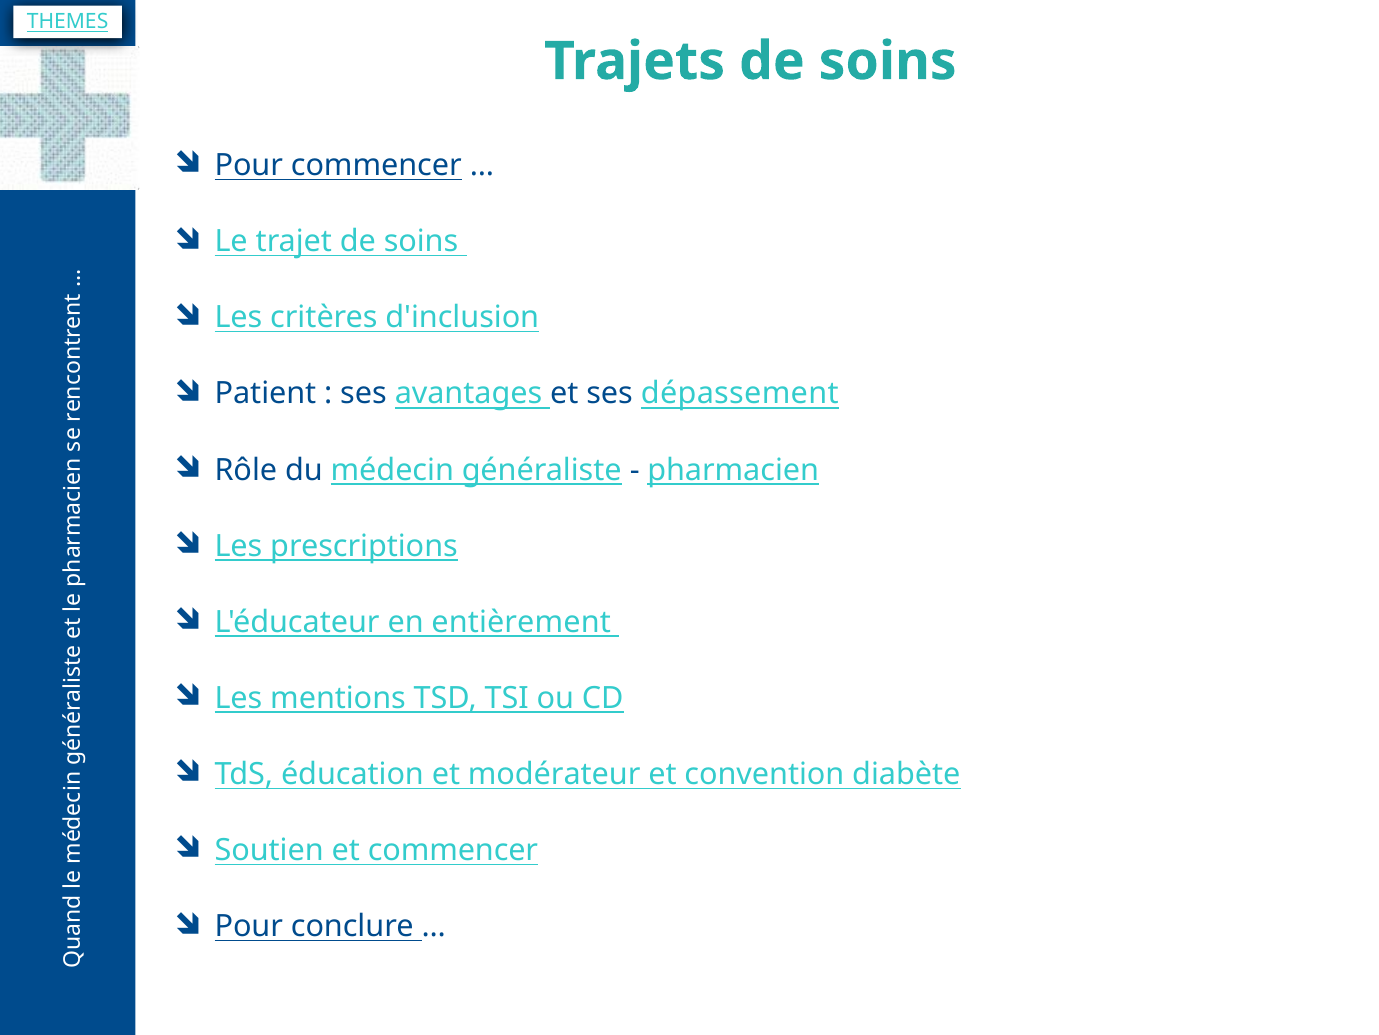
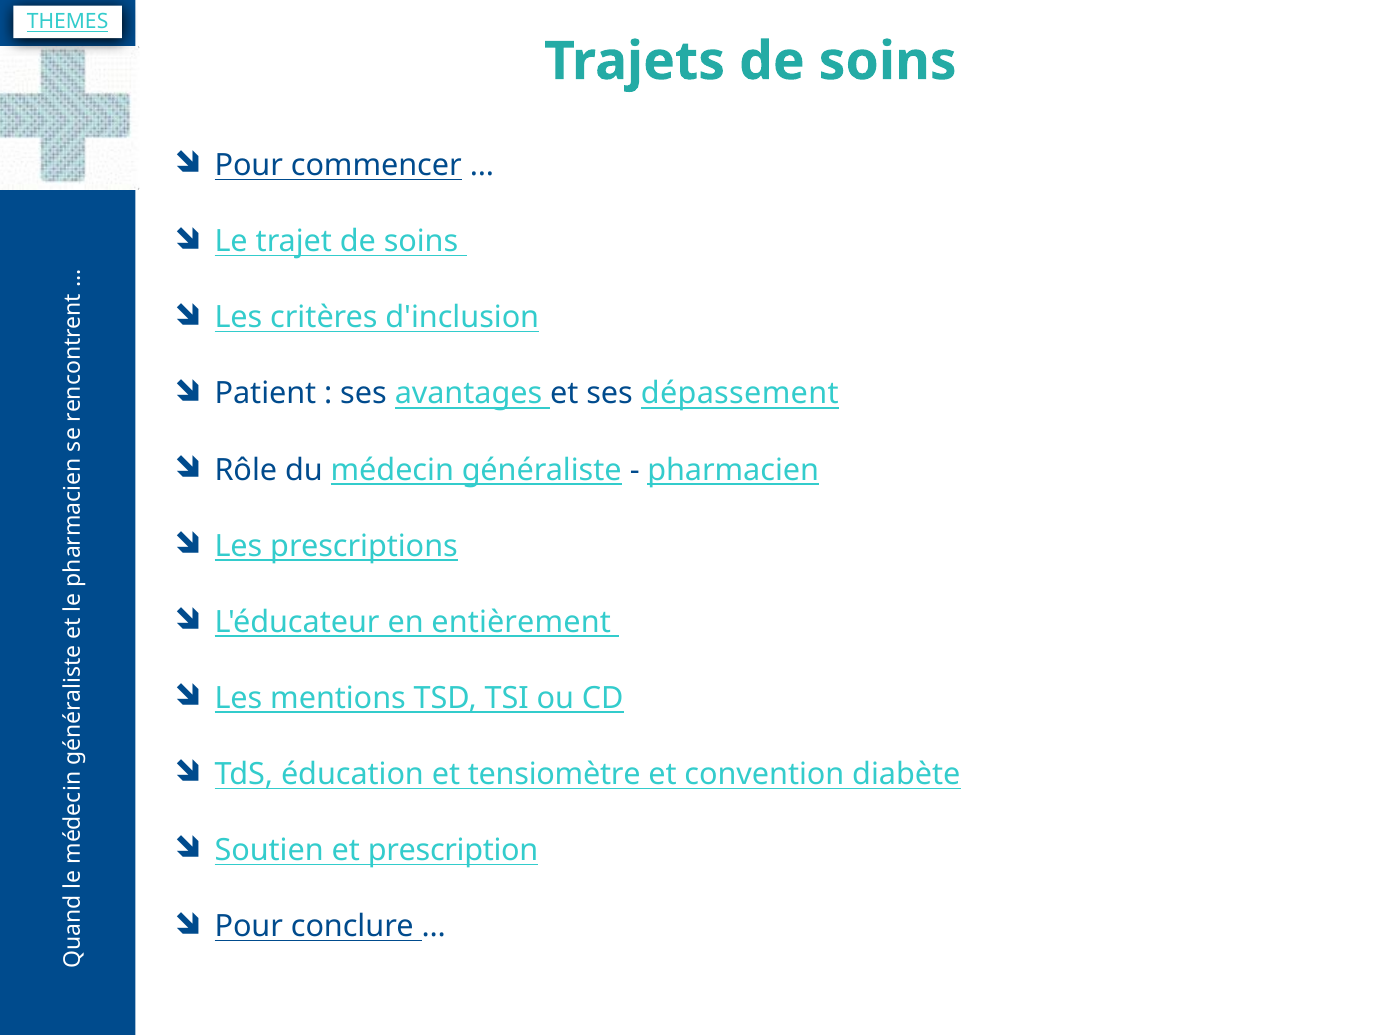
modérateur: modérateur -> tensiomètre (554, 774)
et commencer: commencer -> prescription (453, 850)
